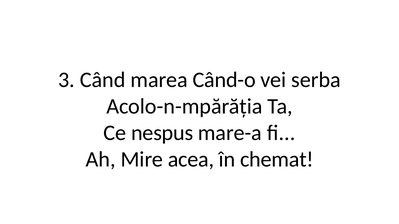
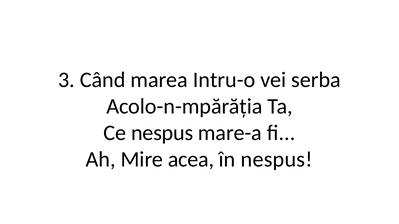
Când-o: Când-o -> Intru-o (224, 80)
în chemat: chemat -> nespus (277, 160)
